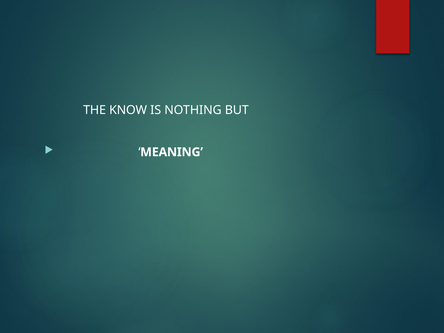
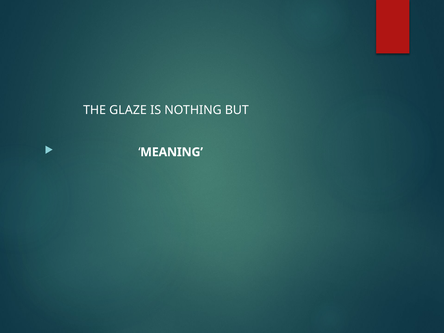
KNOW: KNOW -> GLAZE (128, 110)
